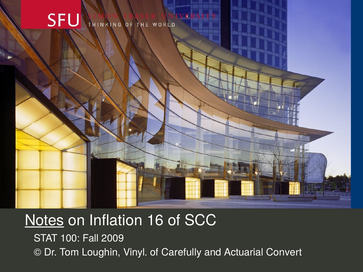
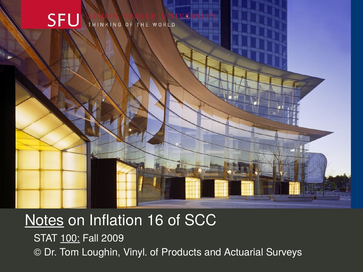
100 underline: none -> present (70, 238)
Carefully: Carefully -> Products (181, 253)
Convert: Convert -> Surveys (284, 253)
